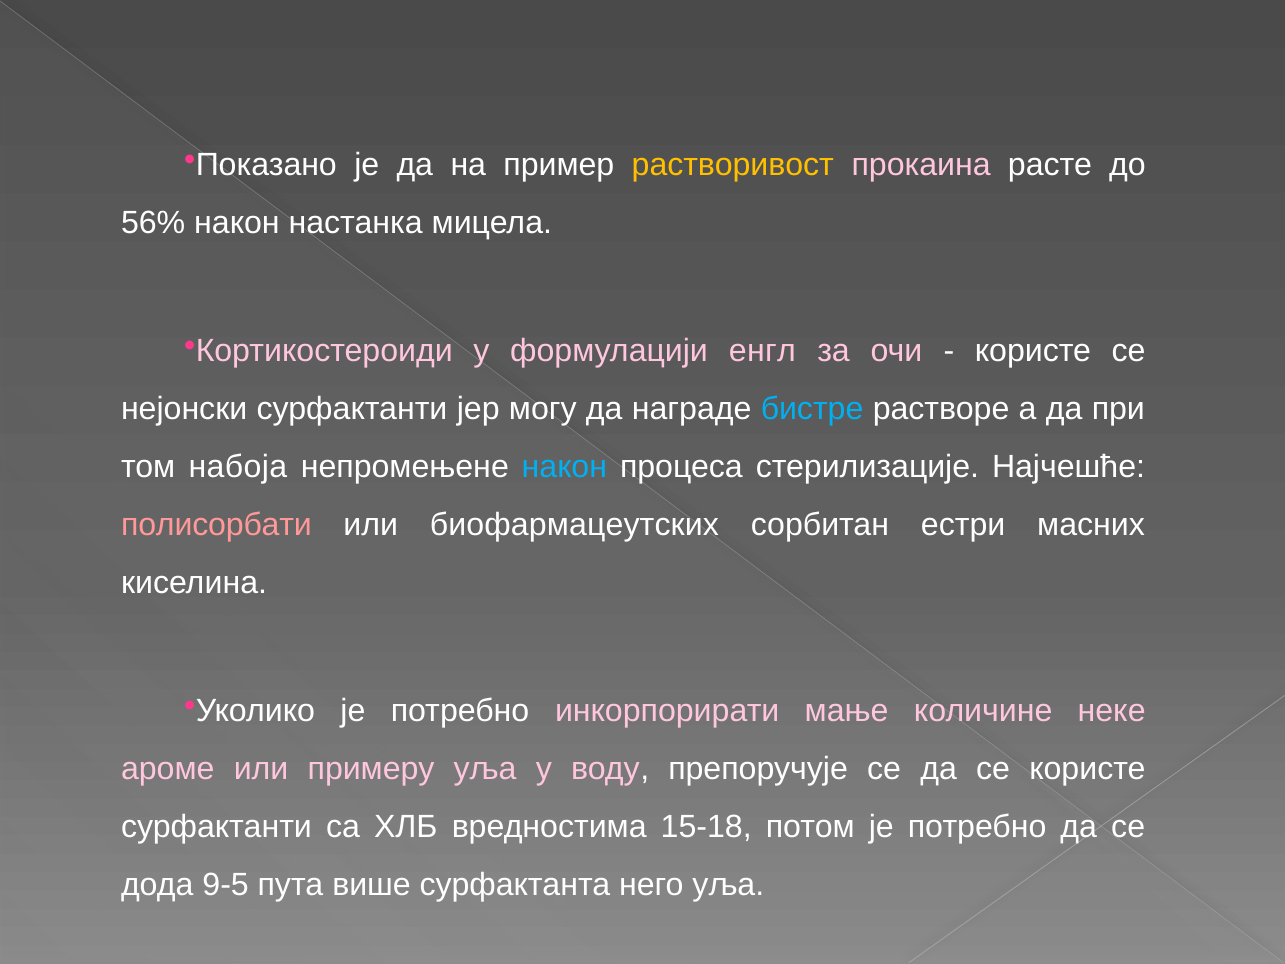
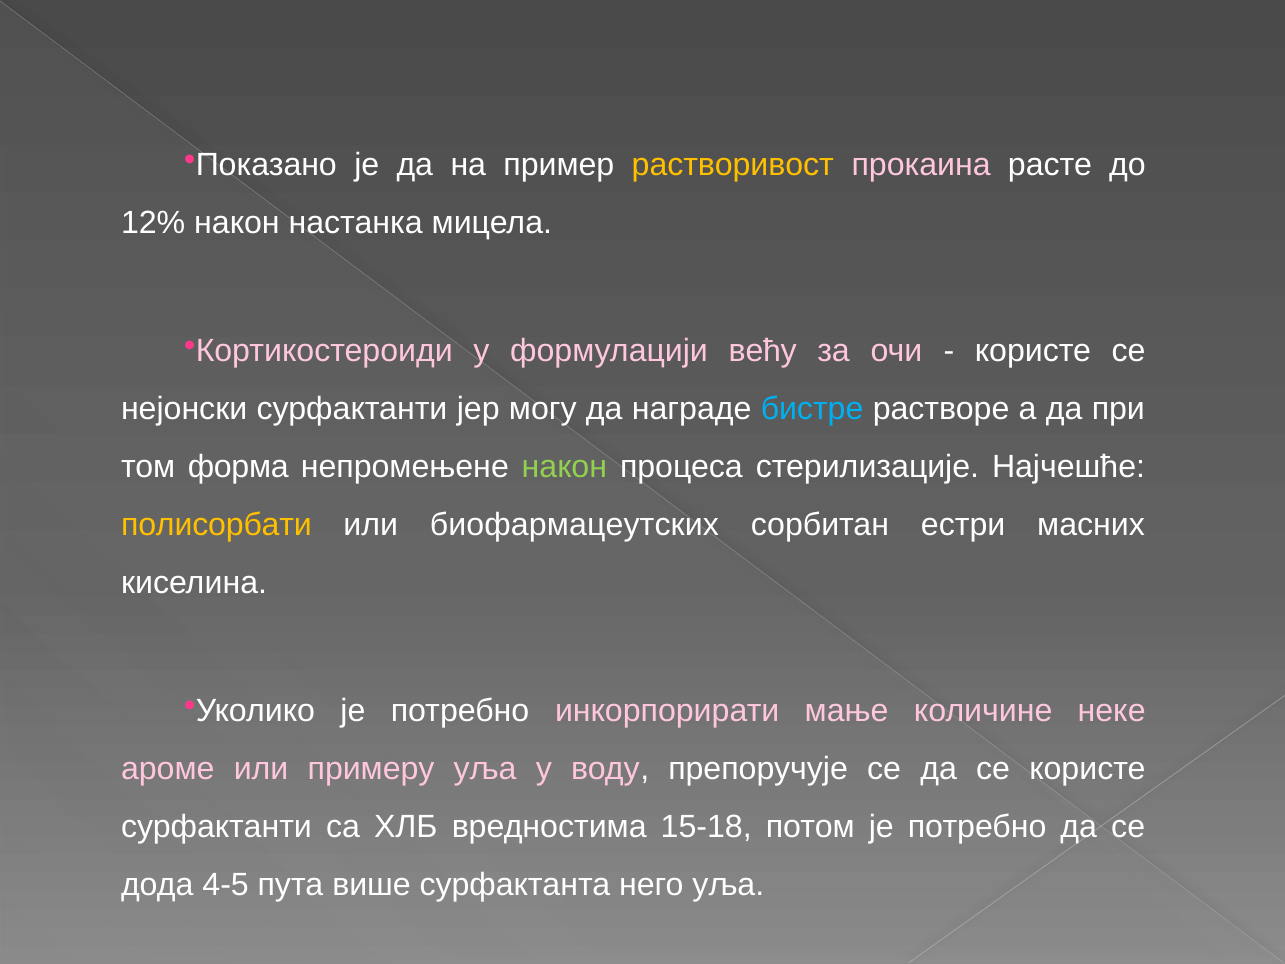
56%: 56% -> 12% (153, 223)
енгл: енгл -> већу (763, 351)
набоја: набоја -> форма (238, 467)
након colour: light blue -> light green (564, 467)
полисорбати colour: pink -> yellow (217, 524)
9-5: 9-5 -> 4-5 (226, 884)
